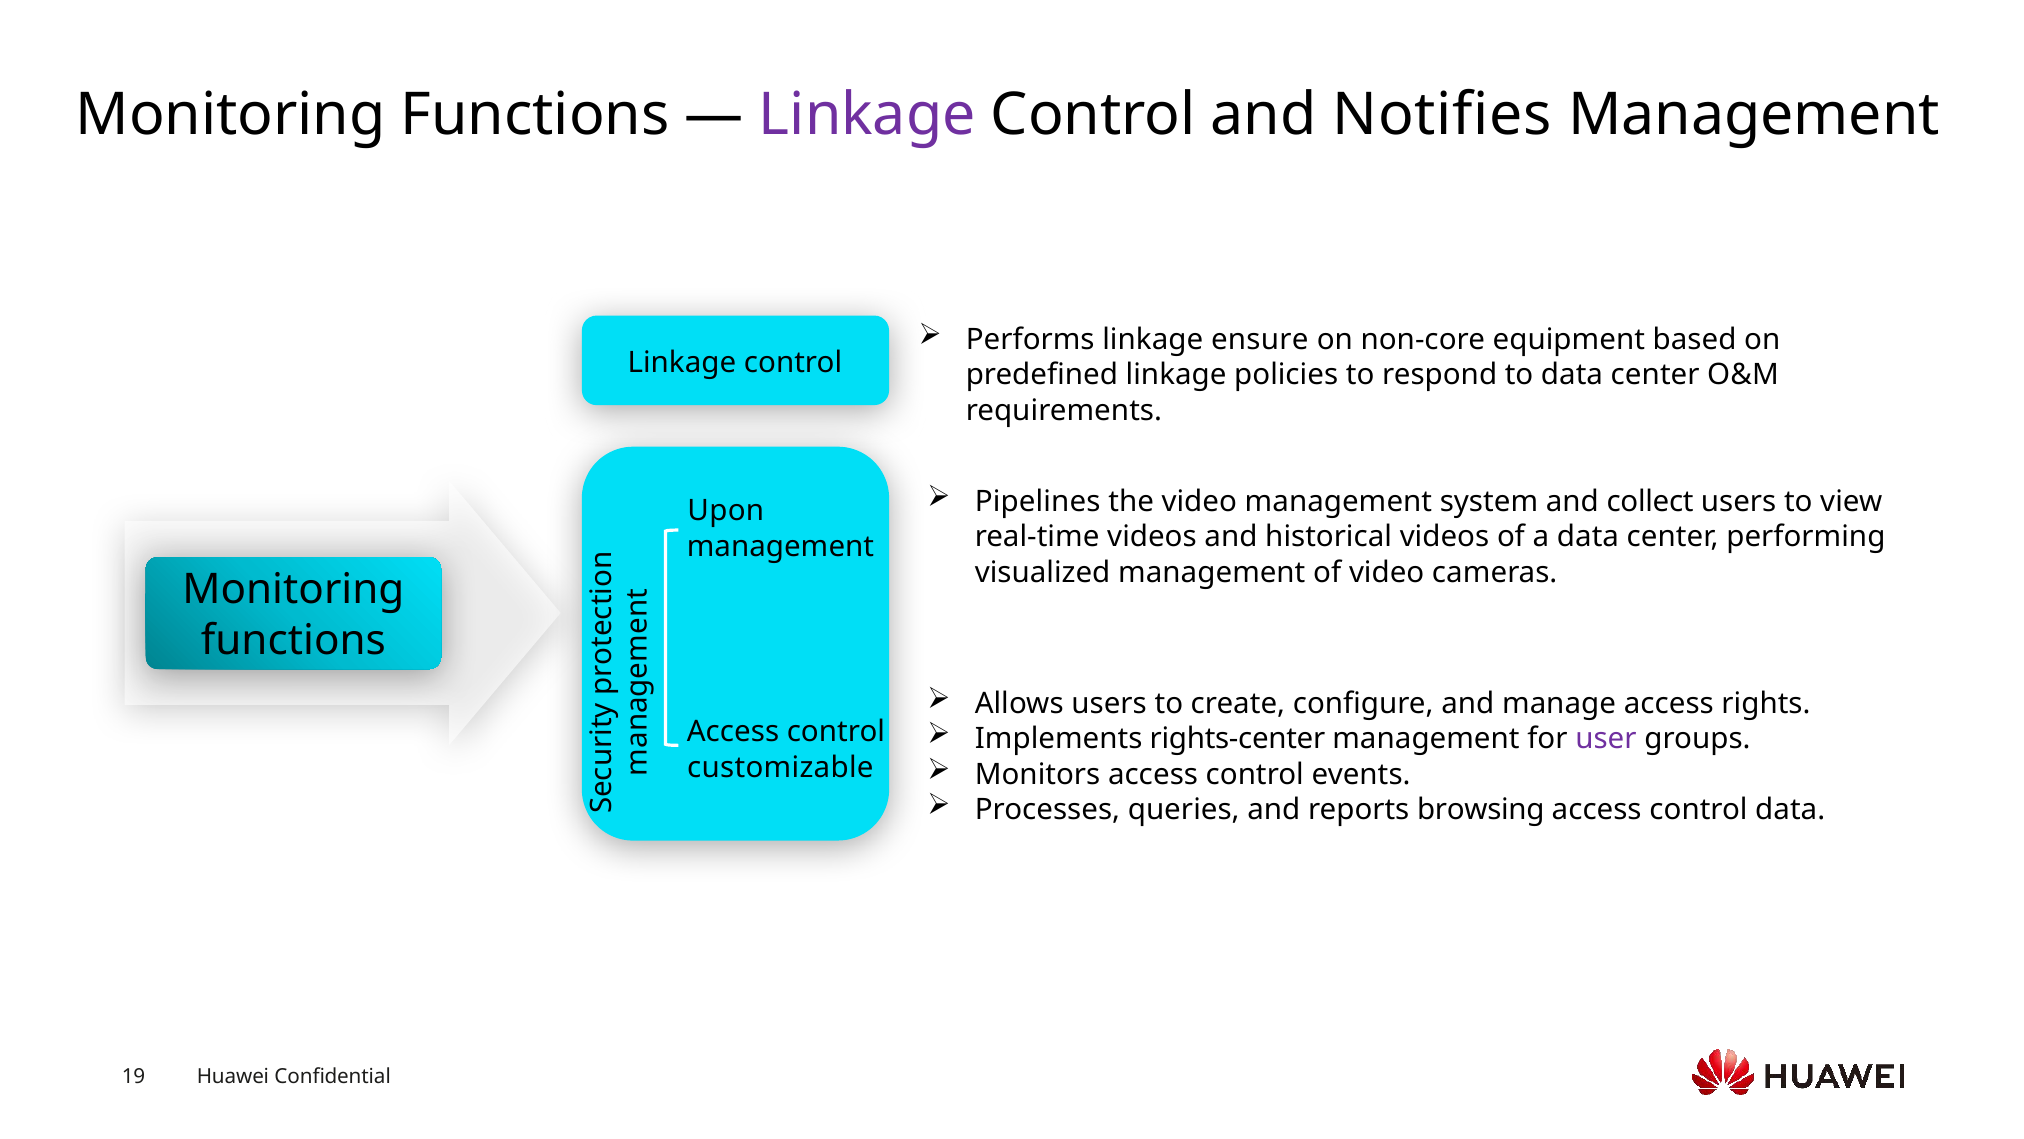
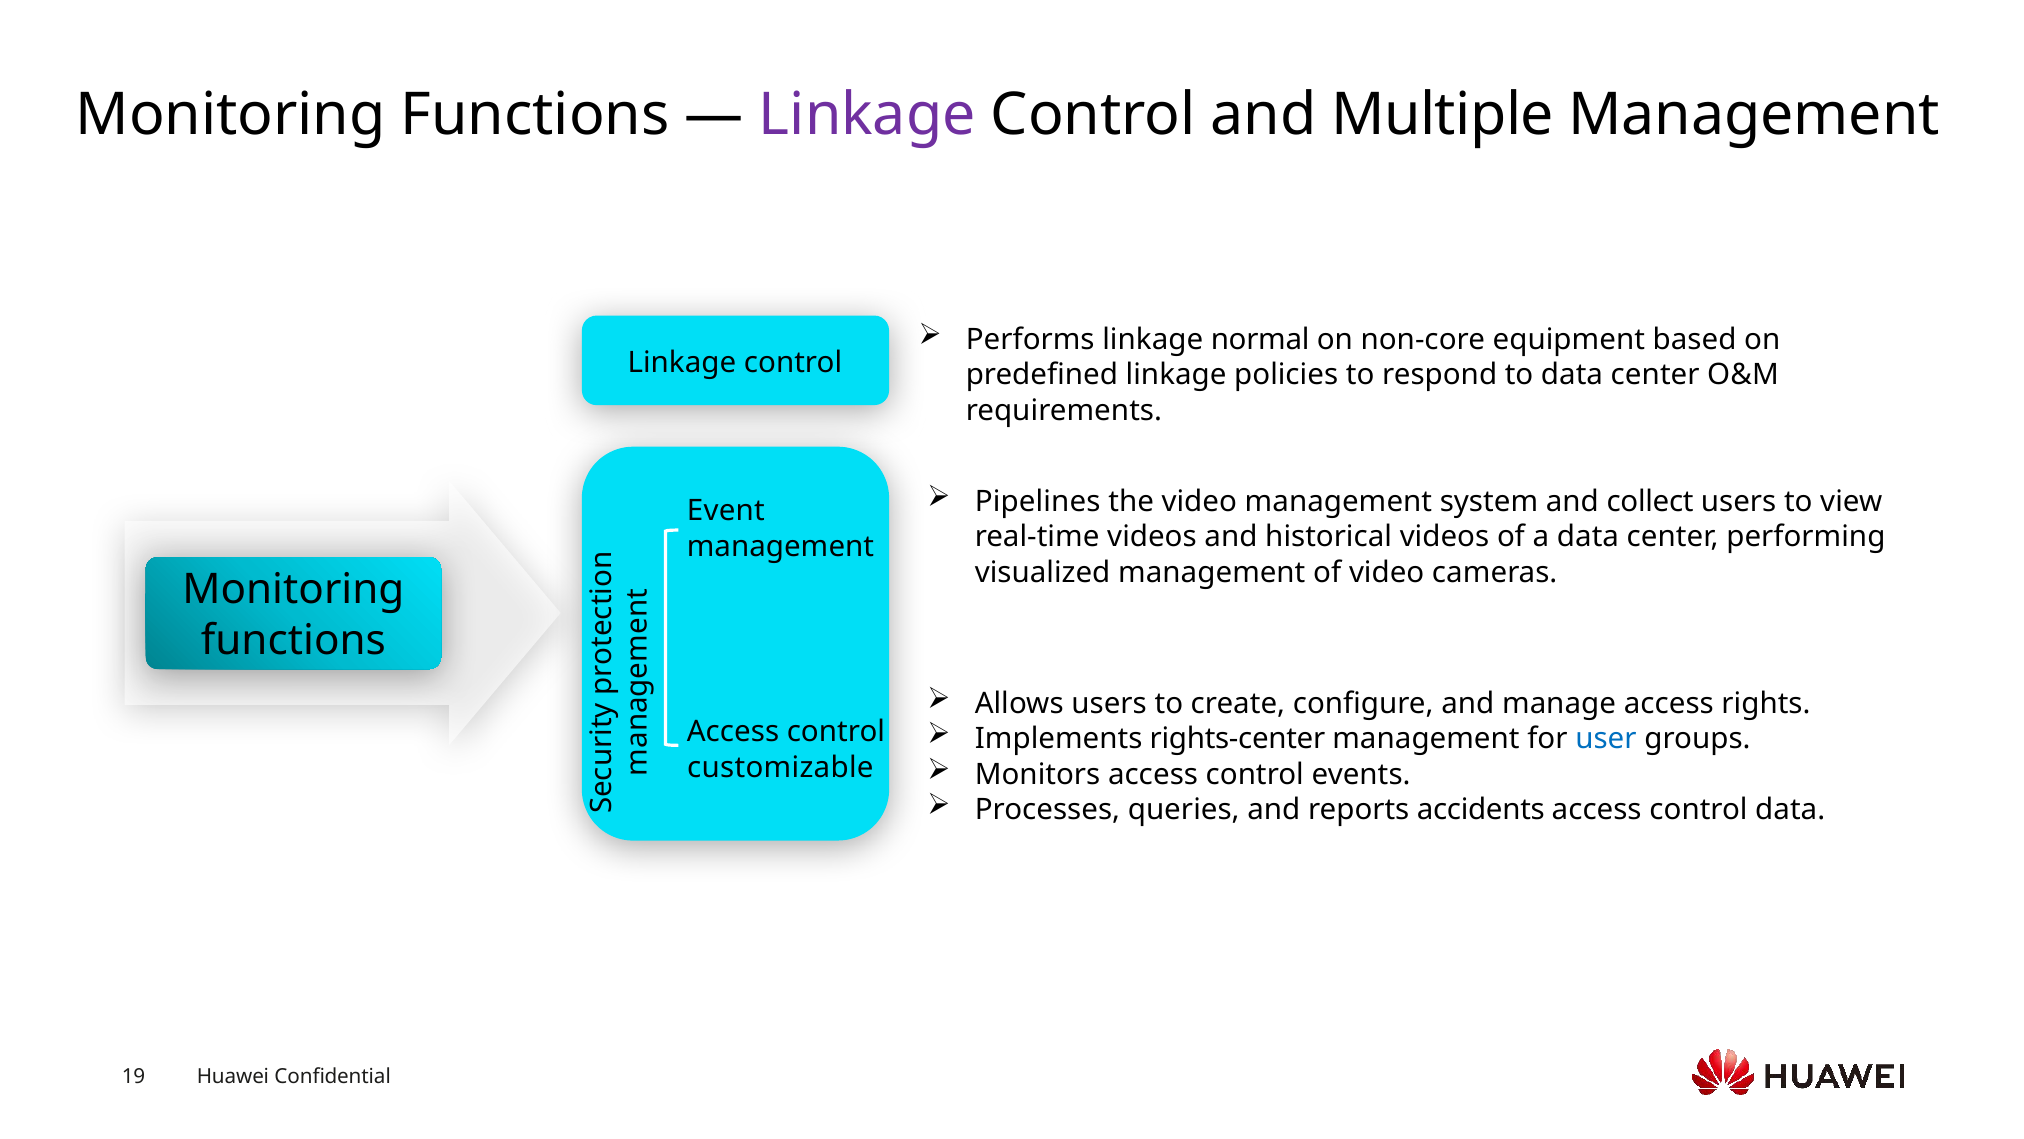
Notifies: Notifies -> Multiple (1443, 115)
ensure: ensure -> normal (1260, 339)
Upon: Upon -> Event (726, 511)
user colour: purple -> blue (1606, 739)
browsing: browsing -> accidents (1481, 810)
